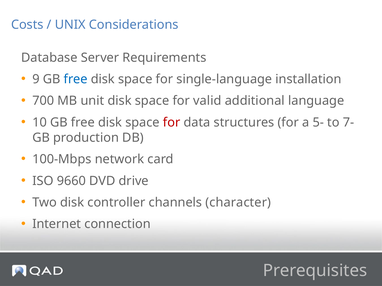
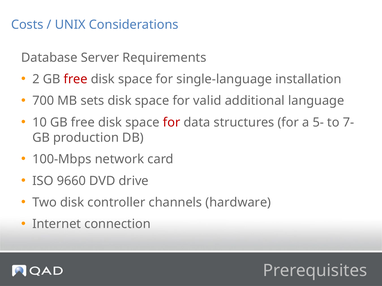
9: 9 -> 2 (36, 79)
free colour: blue -> red (76, 79)
unit: unit -> sets (92, 101)
character: character -> hardware (238, 203)
